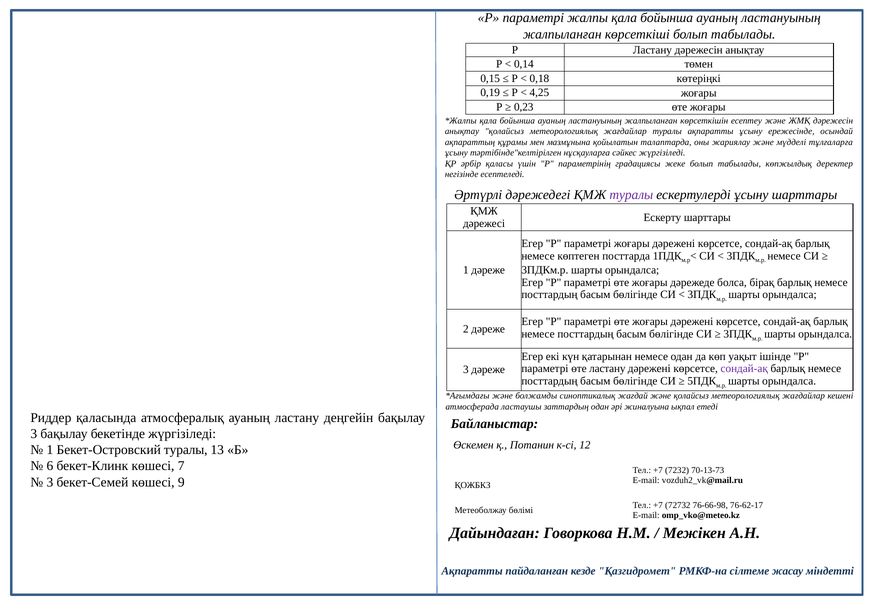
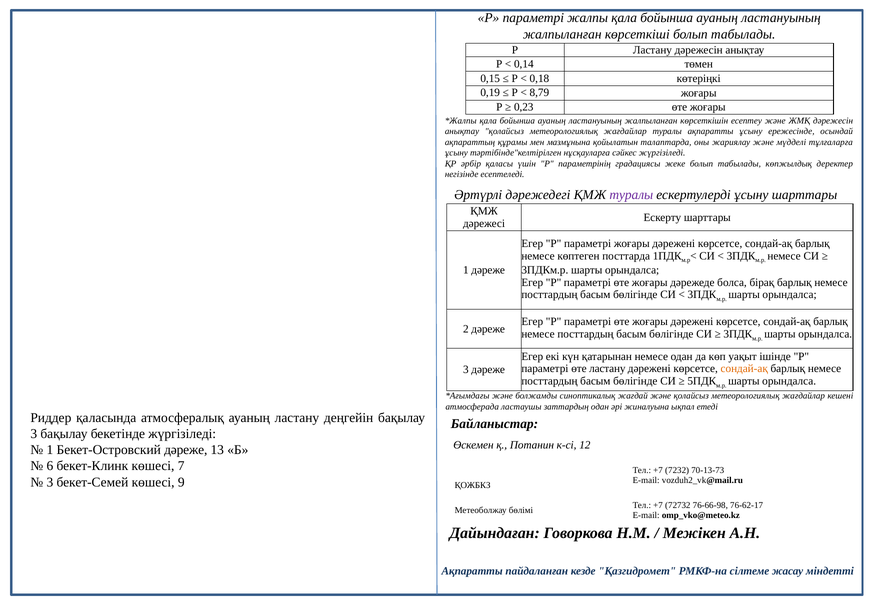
4,25: 4,25 -> 8,79 (539, 93)
сондай-ақ colour: purple -> orange (744, 369)
Бекет-Островский туралы: туралы -> дәреже (186, 450)
